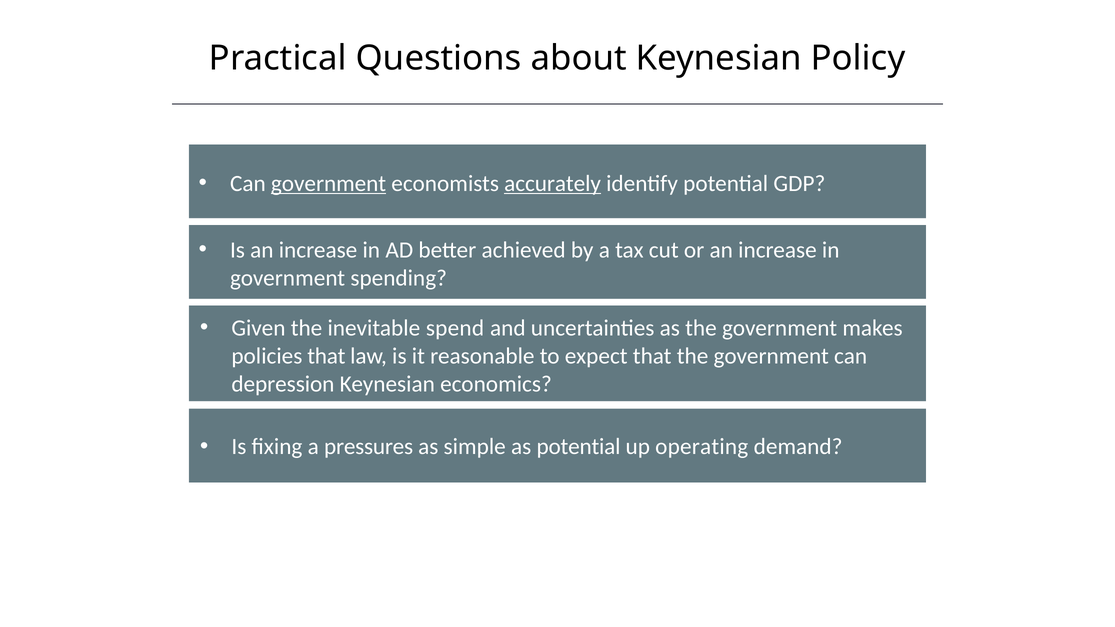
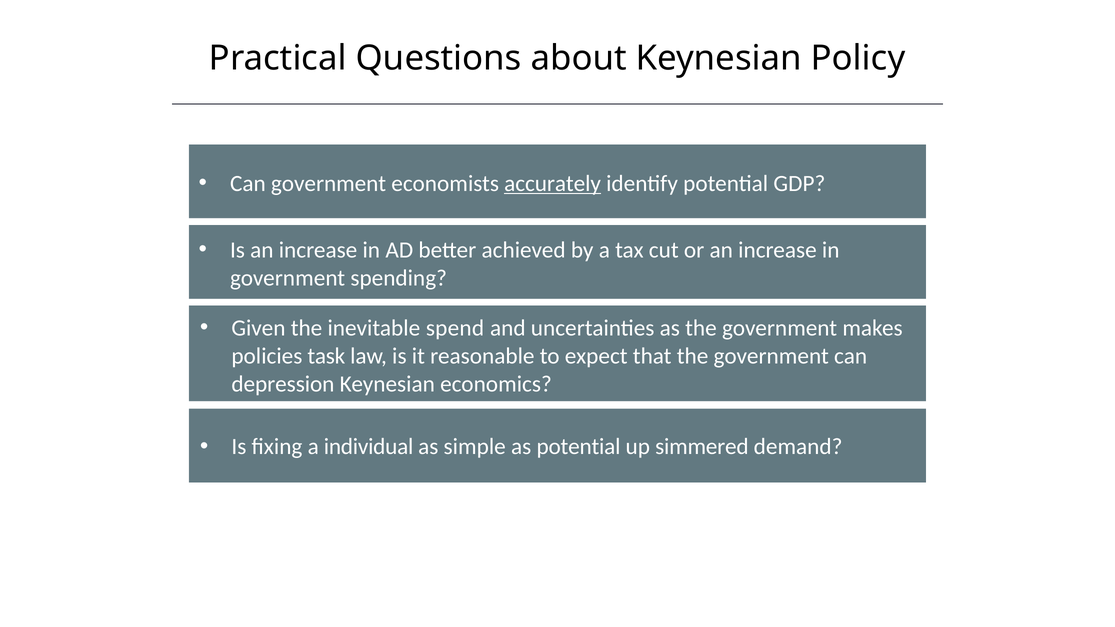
government underline: present -> none (329, 184)
policies that: that -> task (326, 356)
pressures: pressures -> individual (369, 447)
operating: operating -> simmered (702, 447)
